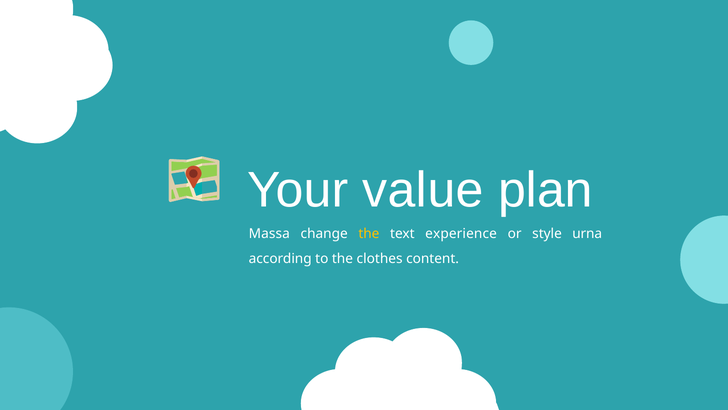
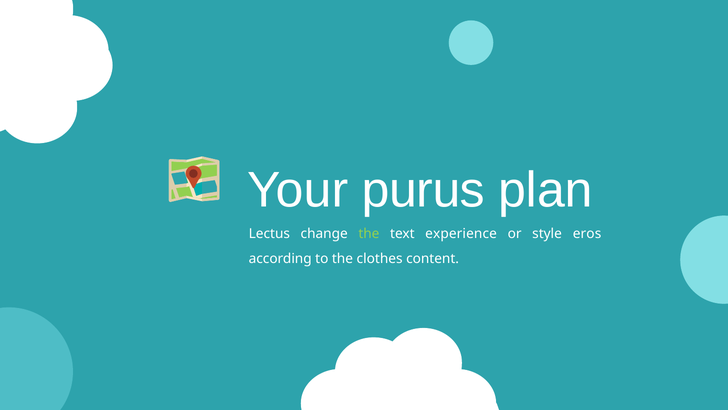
value: value -> purus (423, 190)
Massa: Massa -> Lectus (269, 234)
the colour: yellow -> light green (369, 234)
urna: urna -> eros (587, 234)
